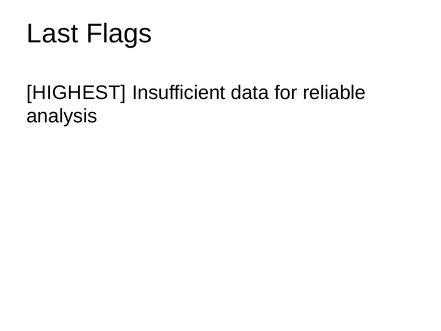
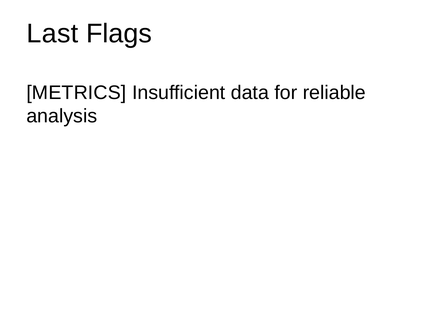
HIGHEST: HIGHEST -> METRICS (76, 92)
